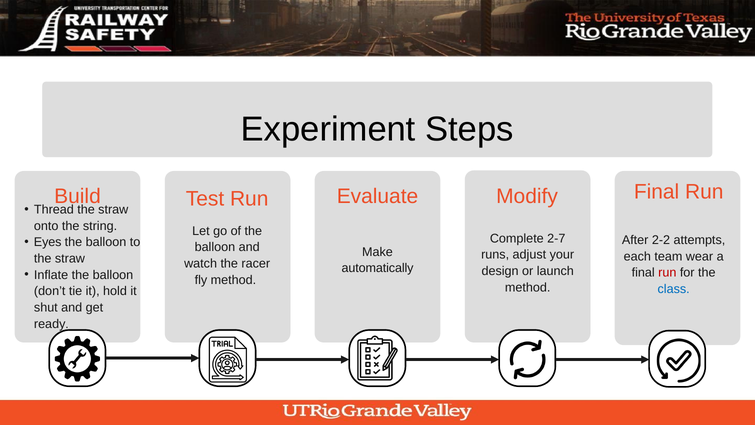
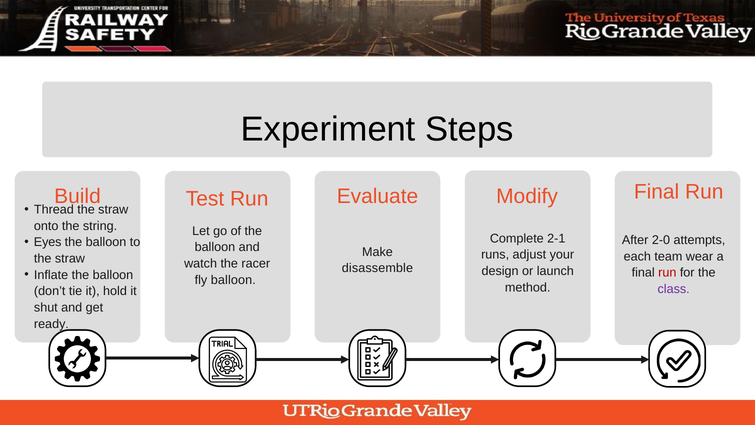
2-7: 2-7 -> 2-1 (556, 238)
2-2: 2-2 -> 2-0 (661, 240)
automatically: automatically -> disassemble (377, 268)
fly method: method -> balloon (233, 280)
class colour: blue -> purple (674, 289)
